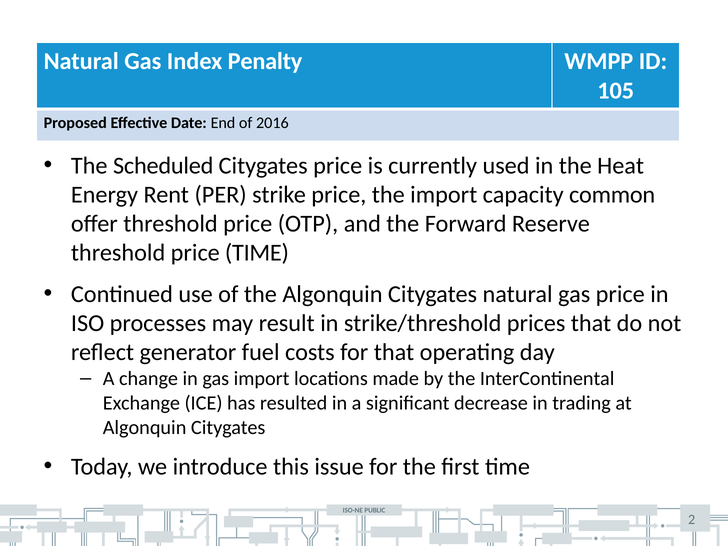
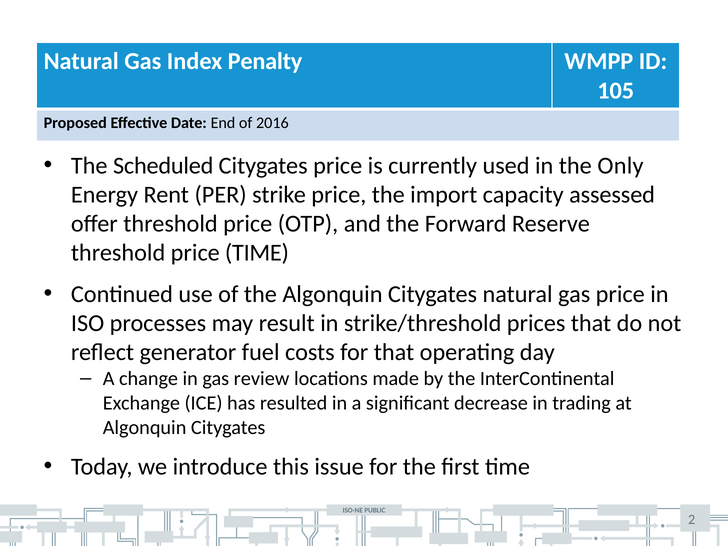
Heat: Heat -> Only (621, 166)
common: common -> assessed (612, 195)
gas import: import -> review (262, 379)
